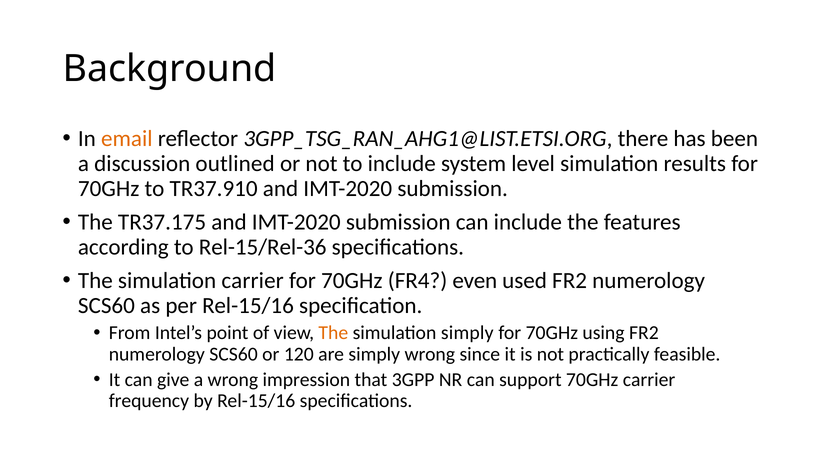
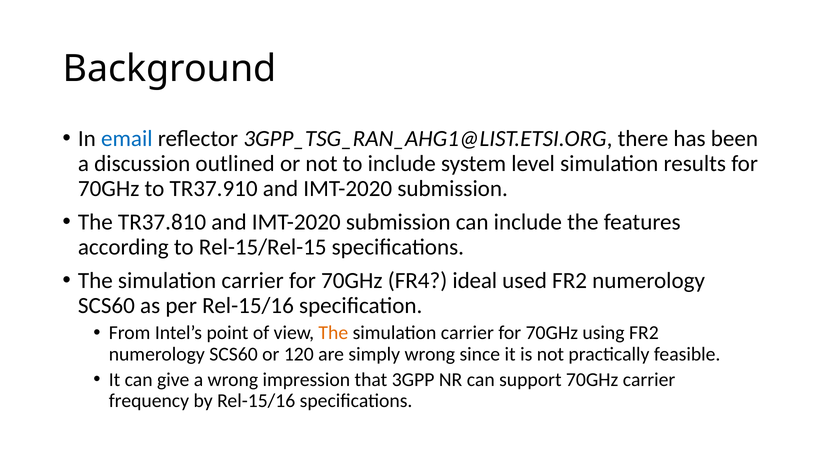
email colour: orange -> blue (127, 138)
TR37.175: TR37.175 -> TR37.810 (162, 222)
Rel-15/Rel-36: Rel-15/Rel-36 -> Rel-15/Rel-15 (263, 247)
even: even -> ideal (475, 280)
simply: simply -> carrier (467, 333)
